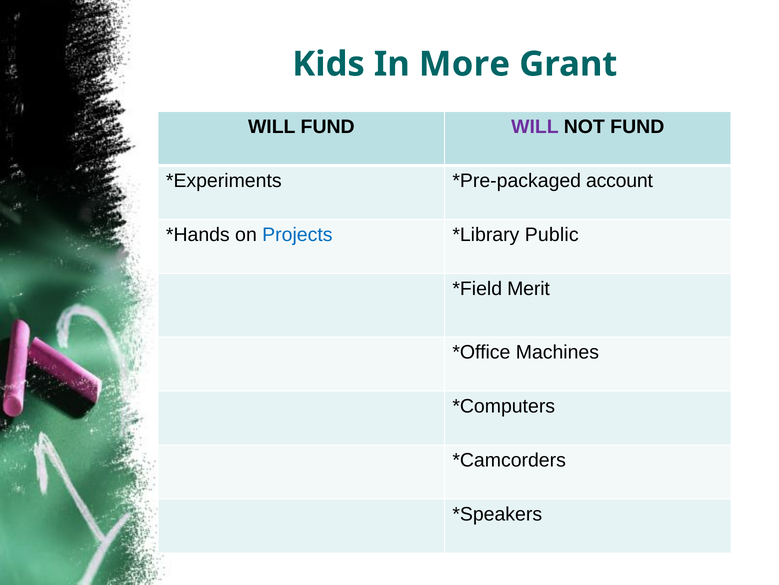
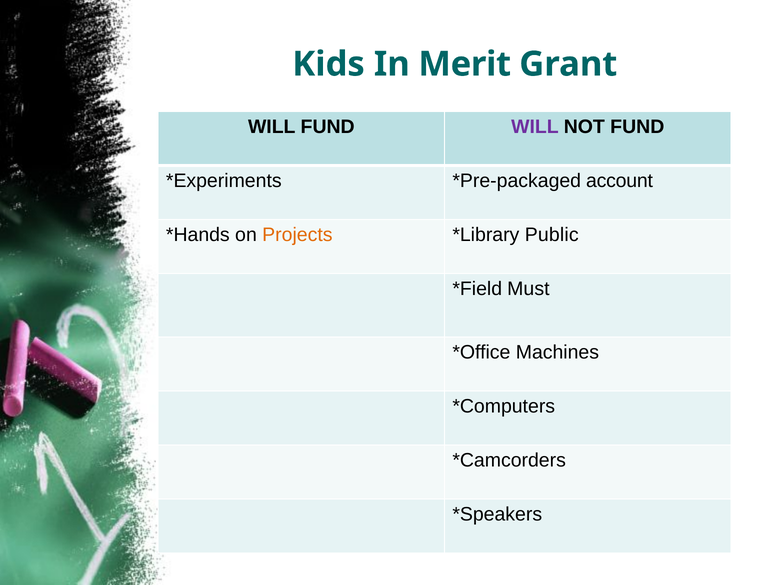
More: More -> Merit (465, 64)
Projects colour: blue -> orange (297, 234)
Merit: Merit -> Must (528, 288)
